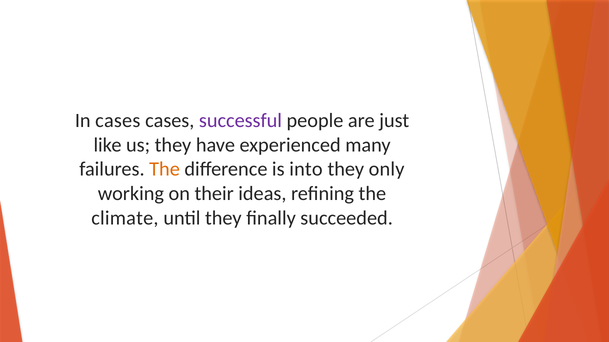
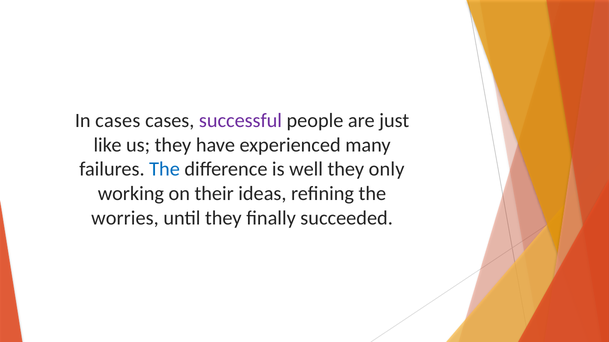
The colour: orange -> blue (165, 170)
into: into -> well (306, 170)
climate: climate -> worries (125, 218)
